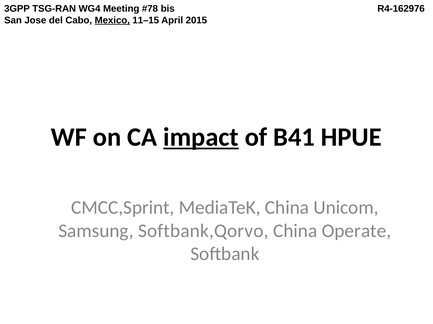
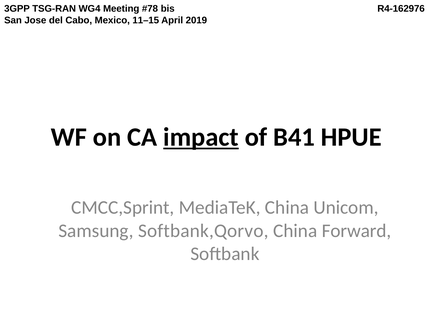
Mexico underline: present -> none (112, 20)
2015: 2015 -> 2019 (196, 20)
Operate: Operate -> Forward (357, 231)
